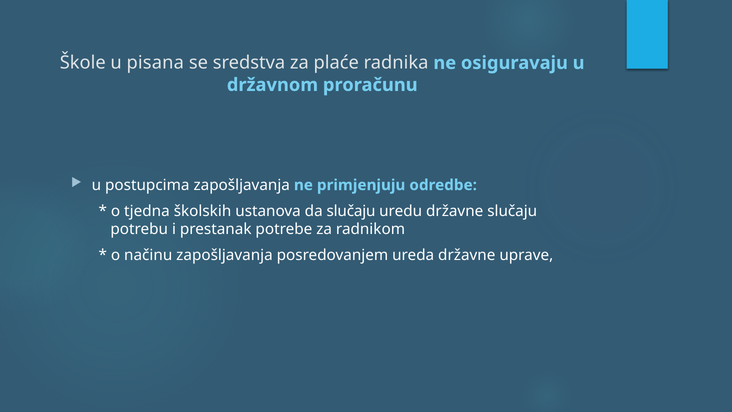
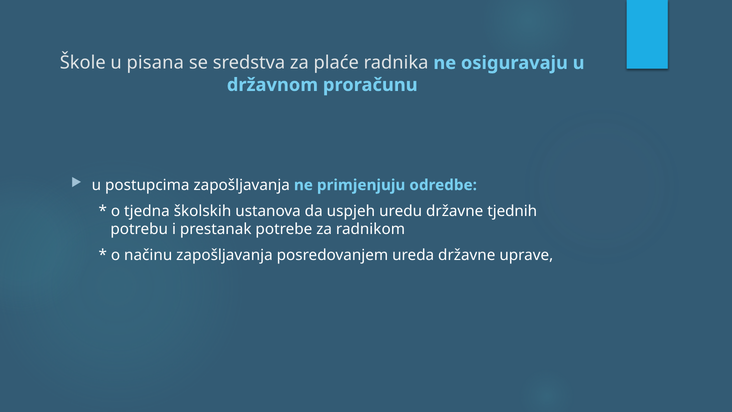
da slučaju: slučaju -> uspjeh (351, 211)
državne slučaju: slučaju -> tjednih (512, 211)
